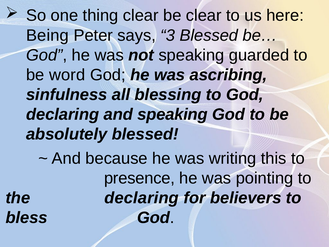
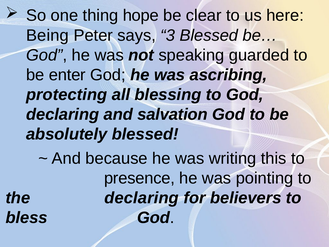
thing clear: clear -> hope (141, 16)
word: word -> enter (67, 75)
sinfulness: sinfulness -> protecting (67, 95)
and speaking: speaking -> salvation (173, 114)
